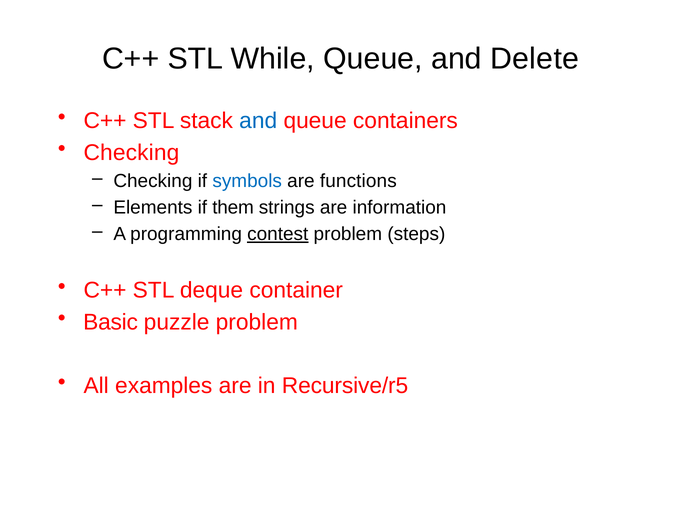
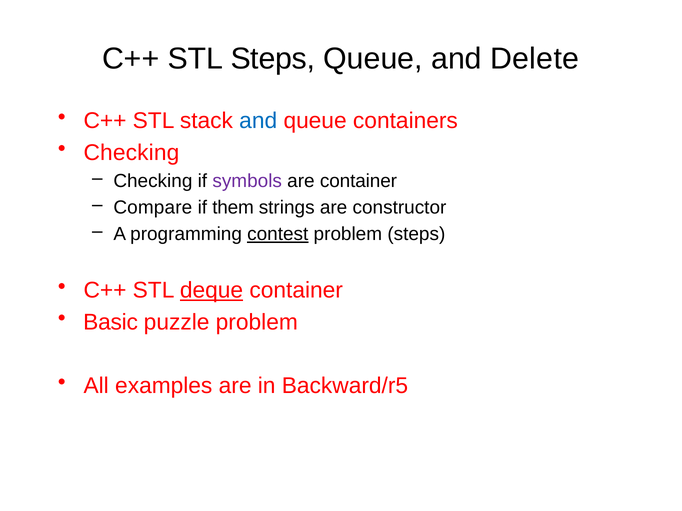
STL While: While -> Steps (273, 59)
symbols colour: blue -> purple (247, 181)
are functions: functions -> container (358, 181)
Elements: Elements -> Compare (153, 208)
information: information -> constructor (399, 208)
deque underline: none -> present (212, 291)
Recursive/r5: Recursive/r5 -> Backward/r5 (345, 386)
